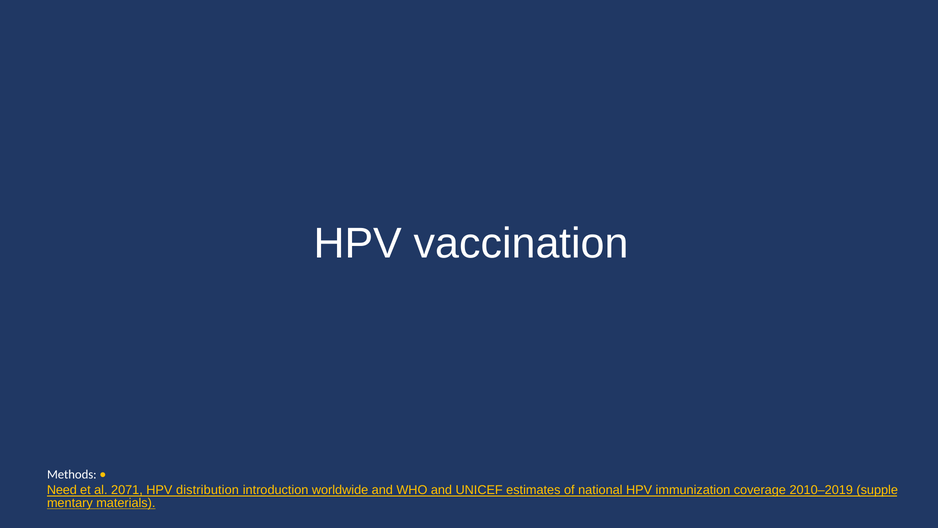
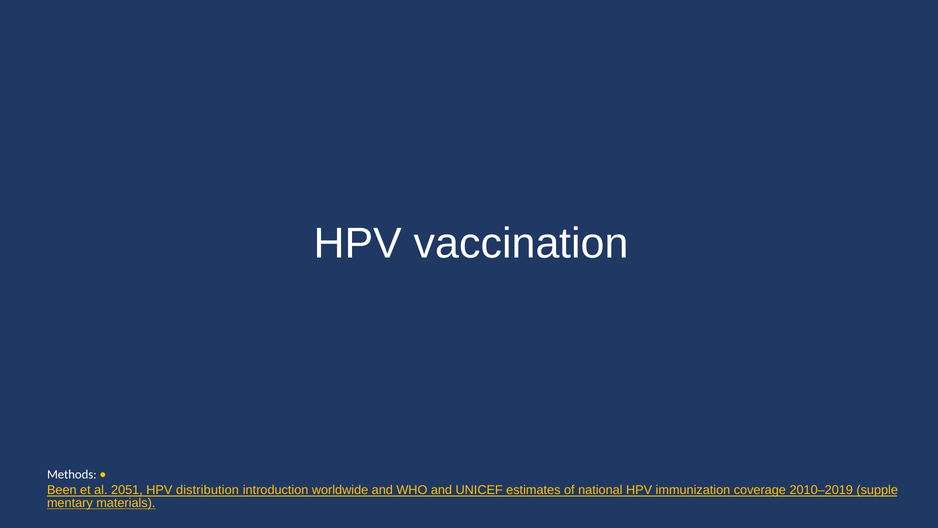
Need: Need -> Been (62, 490)
2071: 2071 -> 2051 (127, 490)
